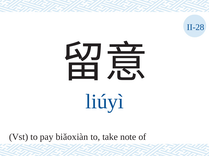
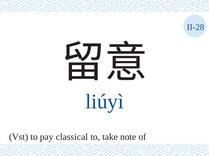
biǎoxiàn: biǎoxiàn -> classical (72, 138)
